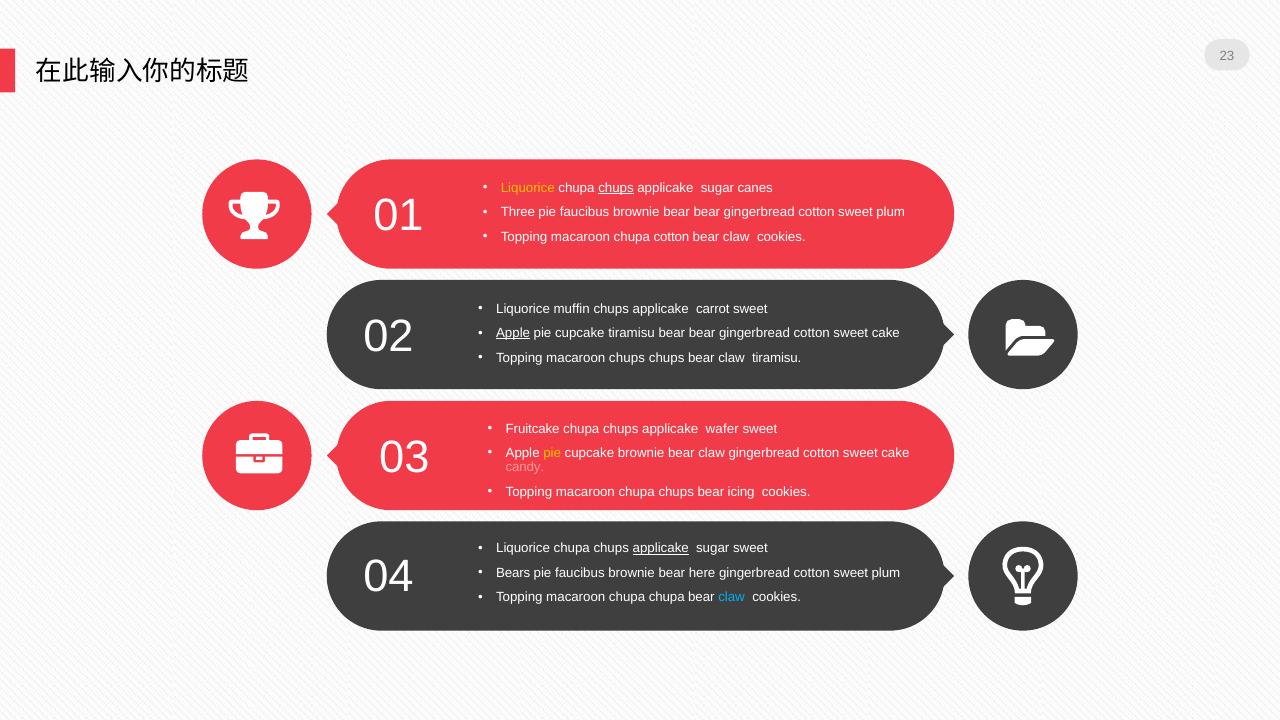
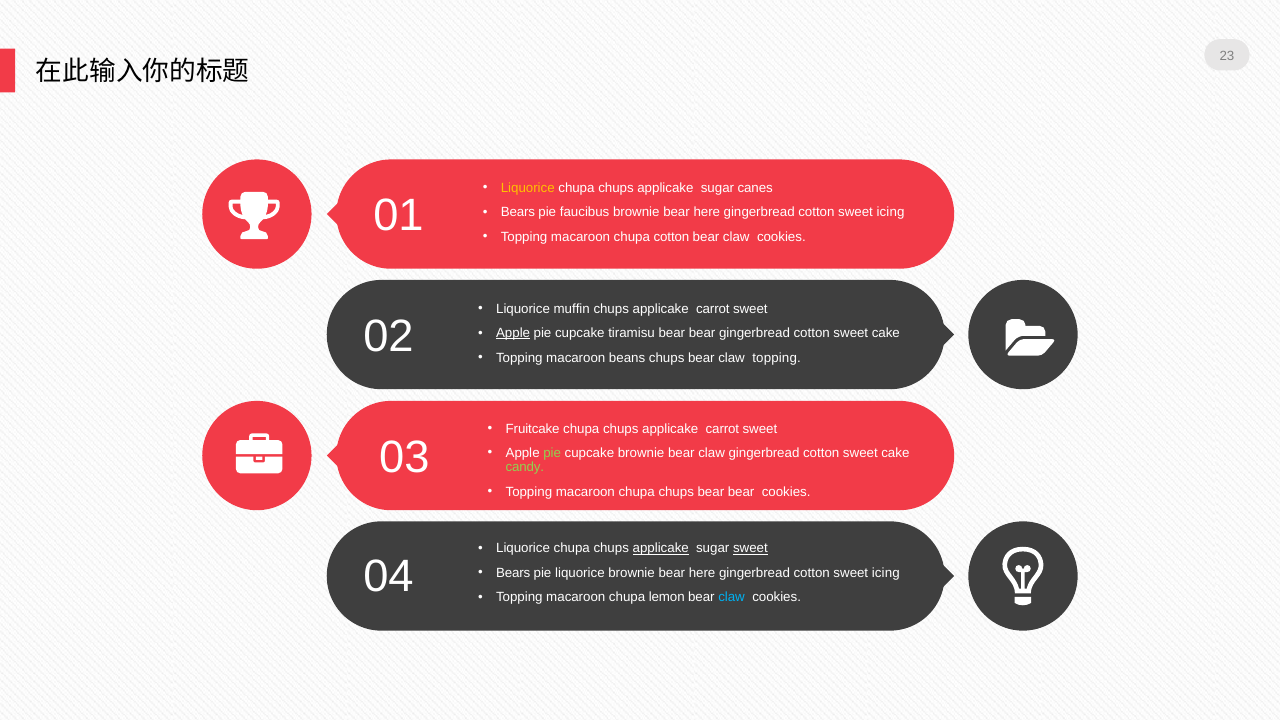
chups underline: present -> none (616, 188)
Three: Three -> Bears (518, 212)
bear: bear -> here (707, 212)
plum: plum -> icing (891, 212)
macaroon chups: chups -> beans (627, 358)
claw tiramisu: tiramisu -> topping (777, 358)
chupa chups applicake wafer: wafer -> carrot (722, 429)
pie colour: yellow -> light green (552, 453)
candy colour: pink -> light green (525, 468)
chups bear icing: icing -> bear (741, 492)
sweet underline: none -> present (750, 548)
faucibus: faucibus -> liquorice (580, 573)
plum: plum -> icing (886, 573)
chupa chupa: chupa -> lemon (667, 597)
